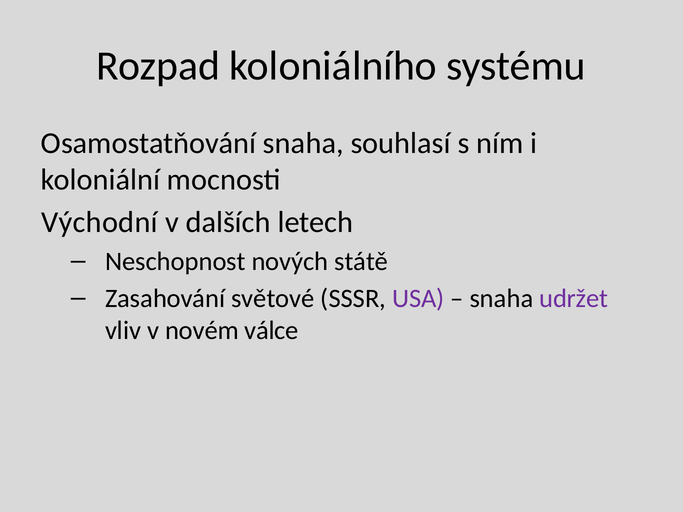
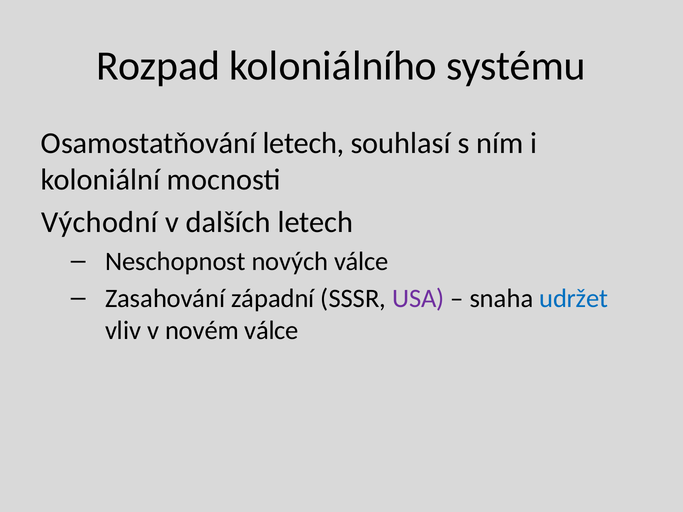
Osamostatňování snaha: snaha -> letech (304, 143)
nových státě: státě -> válce (361, 261)
světové: světové -> západní (273, 299)
udržet colour: purple -> blue (574, 299)
